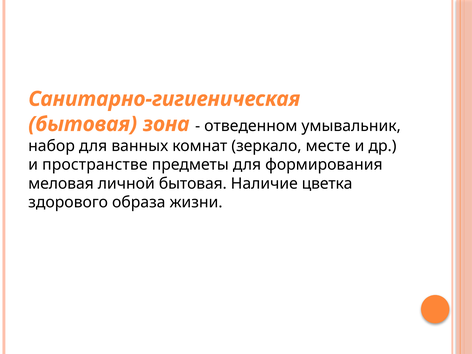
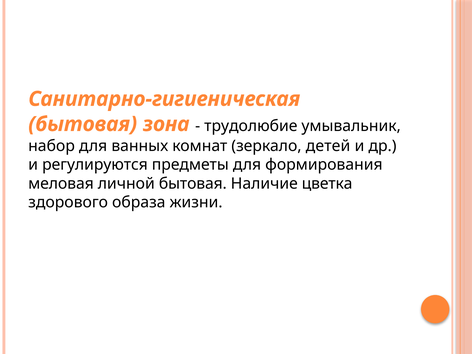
отведенном: отведенном -> трудолюбие (251, 126)
месте: месте -> детей (328, 146)
пространстве: пространстве -> регулируются (95, 165)
